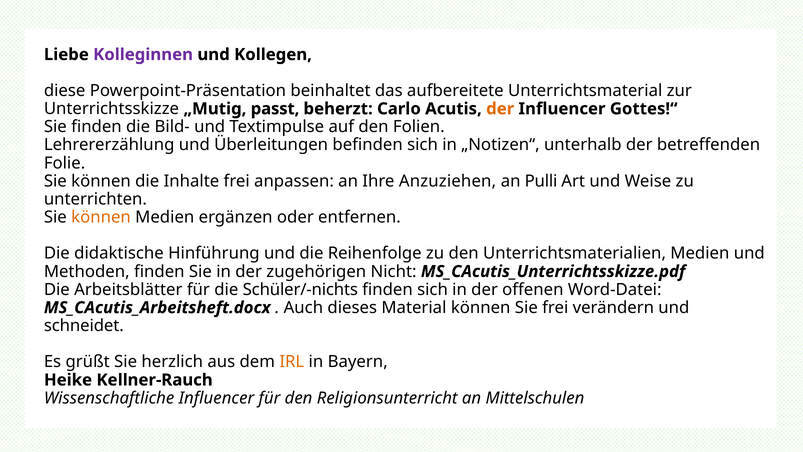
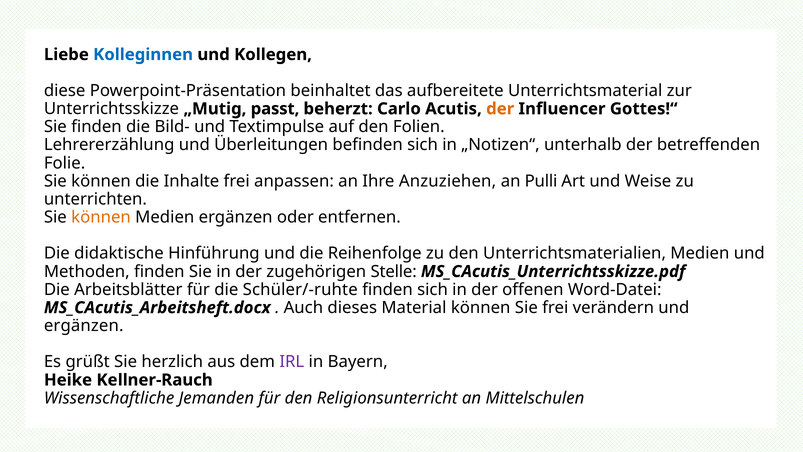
Kolleginnen colour: purple -> blue (143, 55)
Nicht: Nicht -> Stelle (394, 271)
Schüler/-nichts: Schüler/-nichts -> Schüler/-ruhte (300, 289)
schneidet: schneidet -> ergänzen (84, 326)
IRL colour: orange -> purple (292, 362)
Wissenschaftliche Influencer: Influencer -> Jemanden (216, 398)
